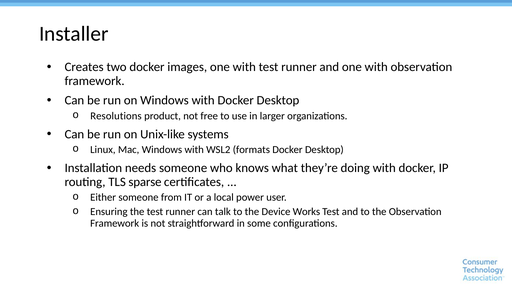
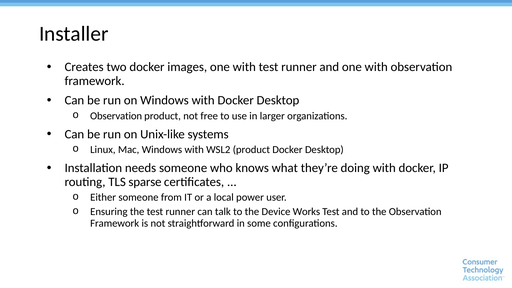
Resolutions: Resolutions -> Observation (116, 116)
WSL2 formats: formats -> product (251, 150)
